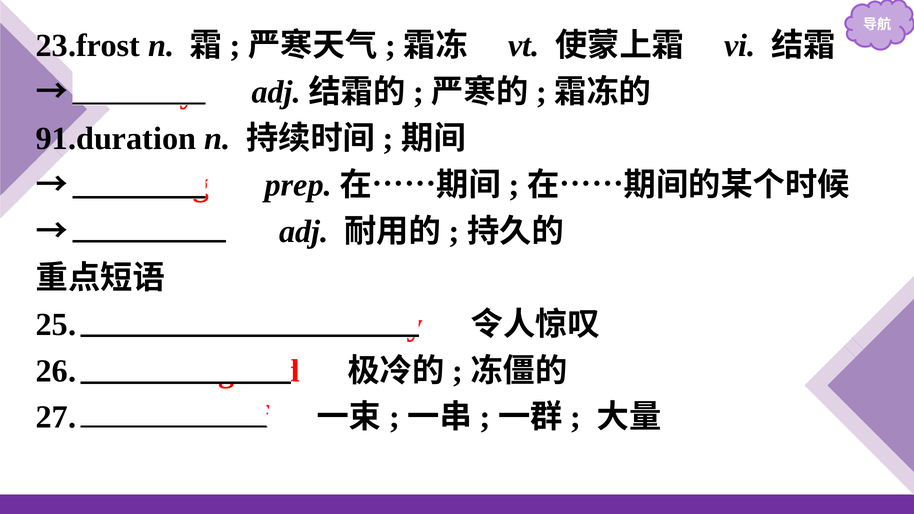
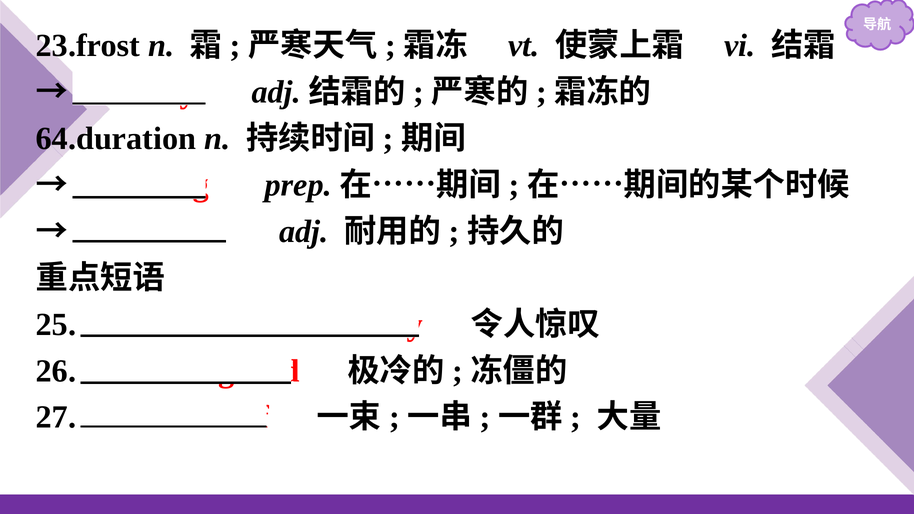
91.duration: 91.duration -> 64.duration (116, 139)
